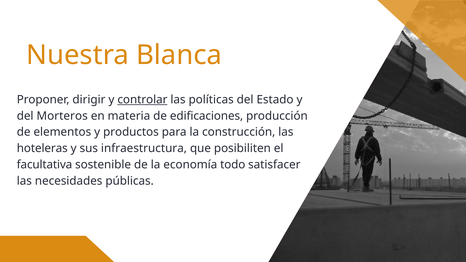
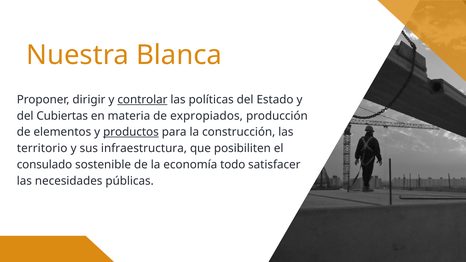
Morteros: Morteros -> Cubiertas (62, 116)
edificaciones: edificaciones -> expropiados (206, 116)
productos underline: none -> present (131, 132)
hoteleras: hoteleras -> territorio (42, 149)
facultativa: facultativa -> consulado (44, 165)
